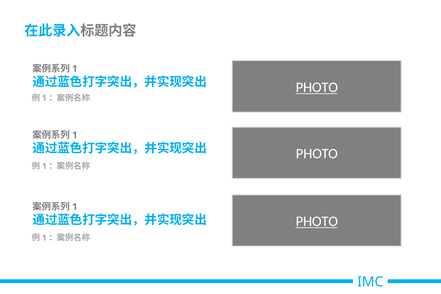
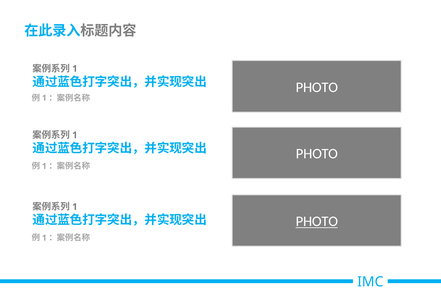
PHOTO underline: present -> none (317, 87)
